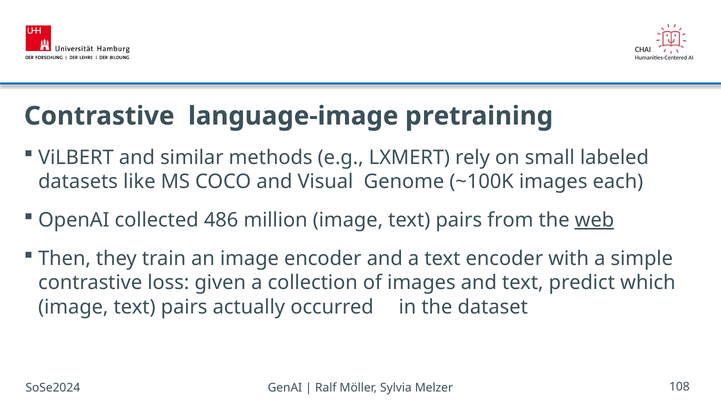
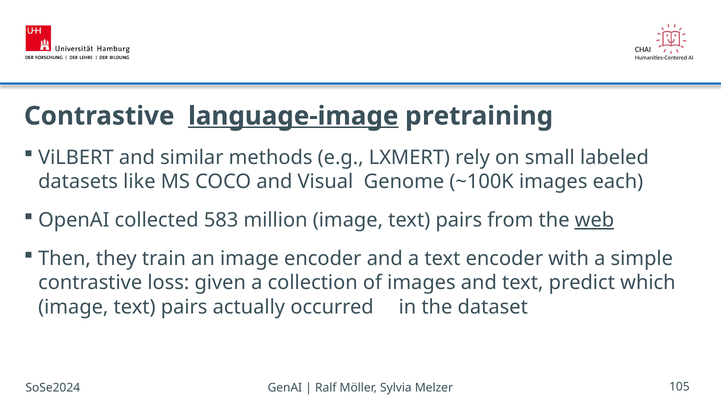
language-image underline: none -> present (293, 116)
486: 486 -> 583 (221, 220)
108: 108 -> 105 (679, 387)
